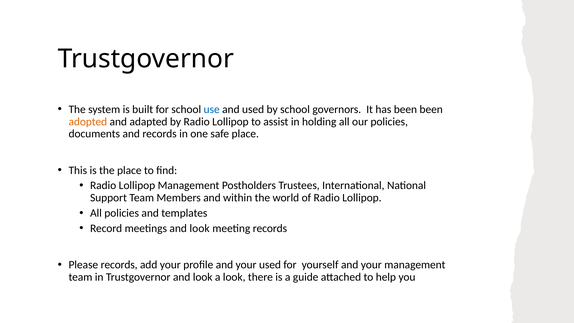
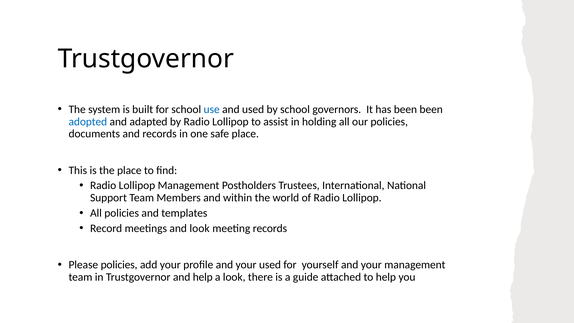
adopted colour: orange -> blue (88, 122)
Please records: records -> policies (119, 265)
Trustgovernor and look: look -> help (203, 277)
